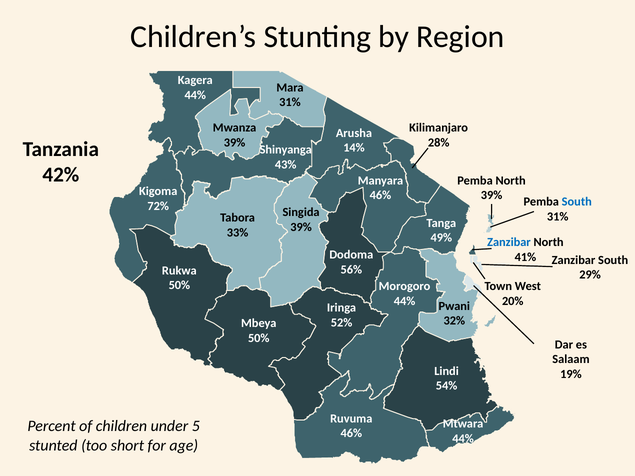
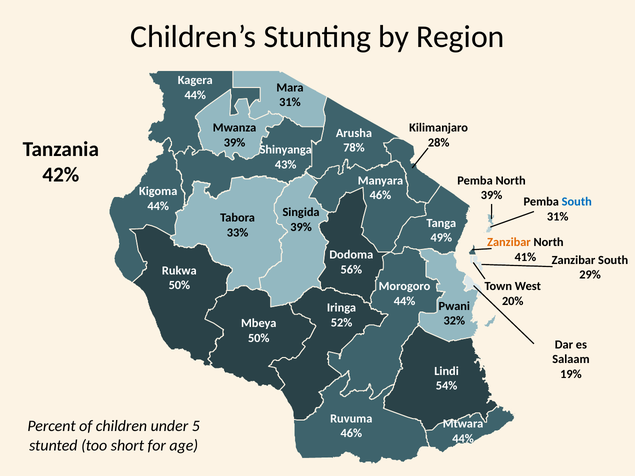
14%: 14% -> 78% (354, 148)
72%: 72% -> 44% (158, 206)
Zanzibar colour: blue -> orange (509, 242)
